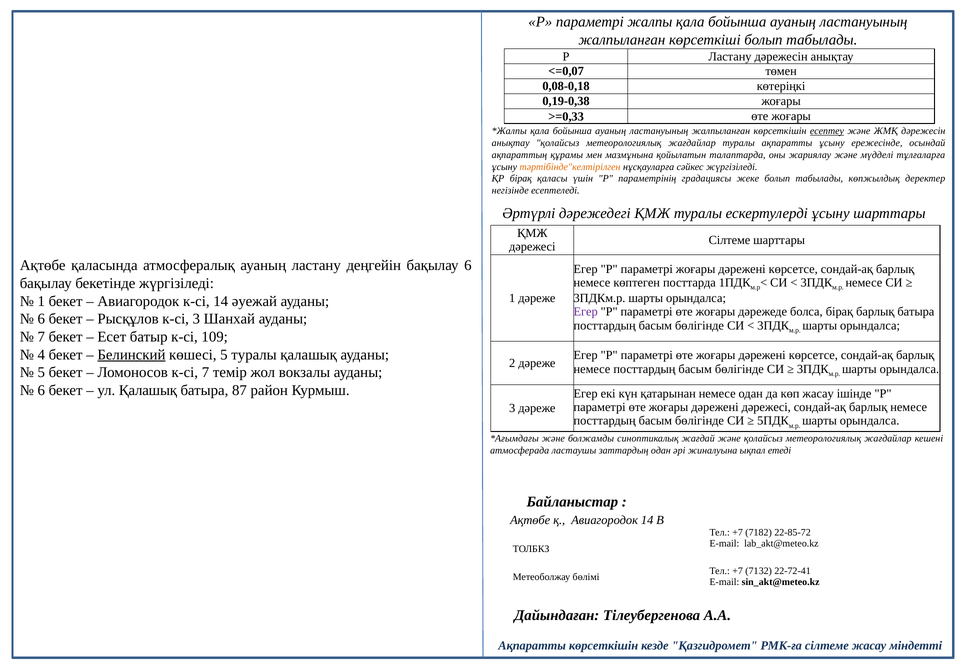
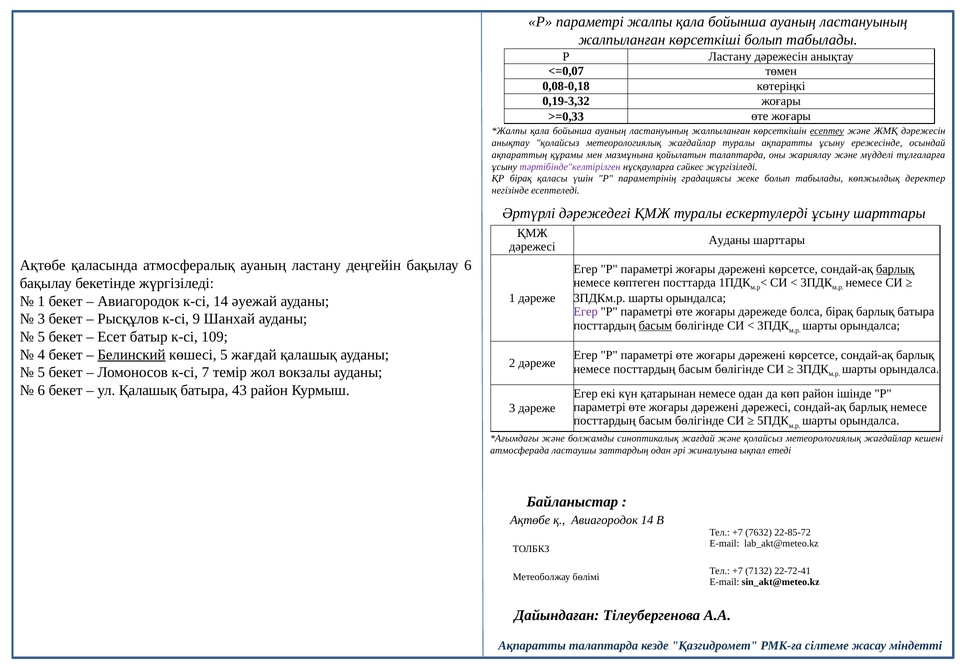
0,19-0,38: 0,19-0,38 -> 0,19-3,32 (566, 101)
тәртібінде"келтірілген colour: orange -> purple (570, 167)
Сілтеме: Сілтеме -> Ауданы (729, 240)
барлық underline: none -> present (895, 269)
6: 6 -> 3 (41, 319)
к-сі 3: 3 -> 9 (196, 319)
басым underline: none -> present (655, 325)
7: 7 -> 5 (41, 337)
5 туралы: туралы -> жағдай (254, 355)
87: 87 -> 43 (239, 390)
көп жасау: жасау -> район (818, 393)
7182: 7182 -> 7632 (759, 532)
Ақпаратты көрсеткішін: көрсеткішін -> талаптарда (604, 645)
